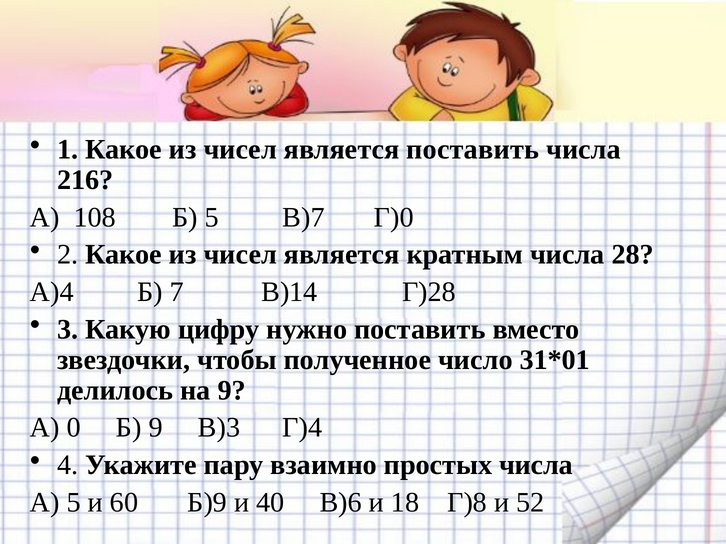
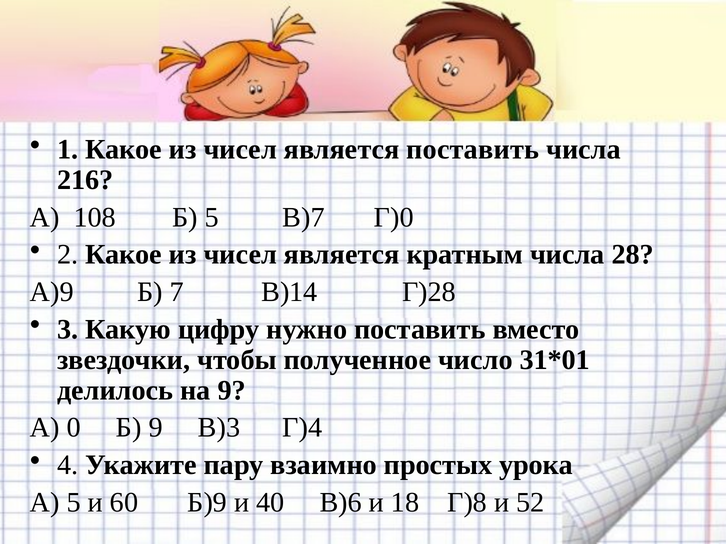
А)4: А)4 -> А)9 (52, 292)
простых числа: числа -> урока (536, 465)
